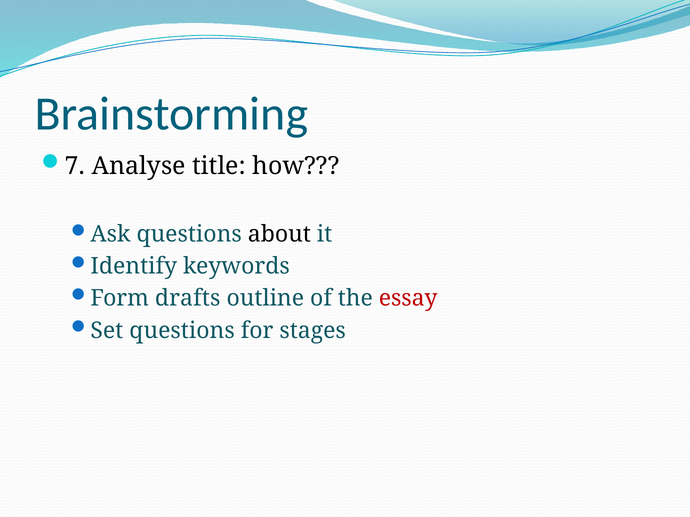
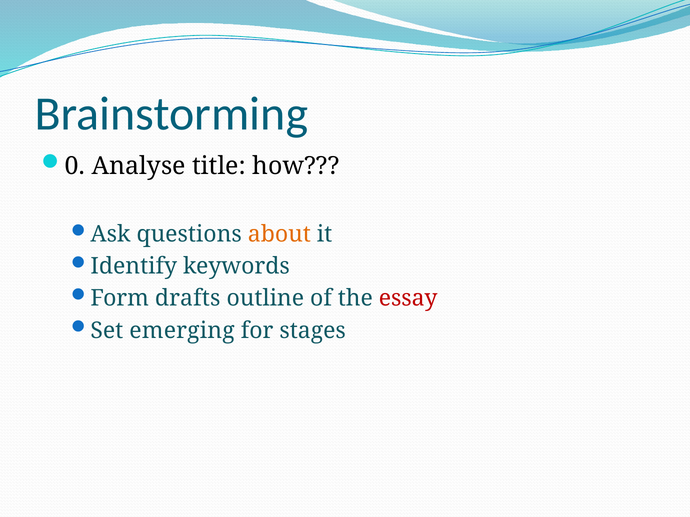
7: 7 -> 0 (75, 166)
about colour: black -> orange (279, 234)
Set questions: questions -> emerging (182, 331)
